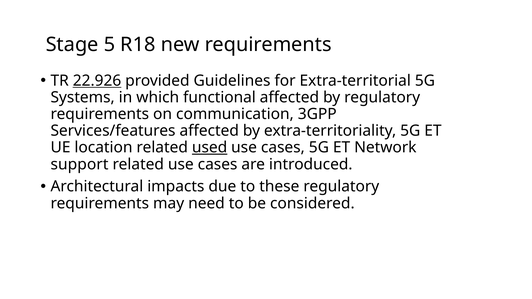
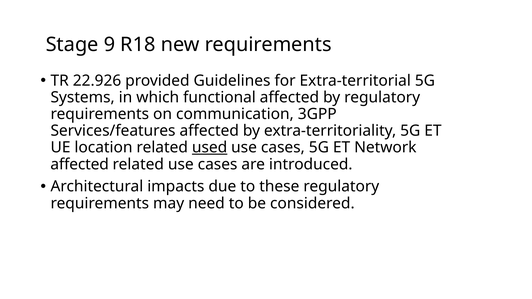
5: 5 -> 9 (109, 45)
22.926 underline: present -> none (97, 81)
support: support -> affected (80, 164)
